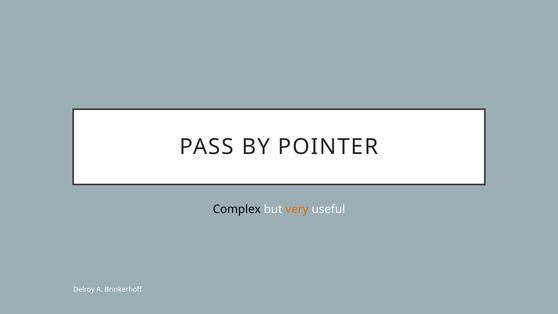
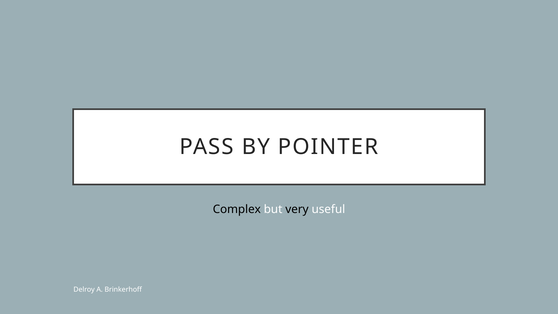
very colour: orange -> black (297, 209)
